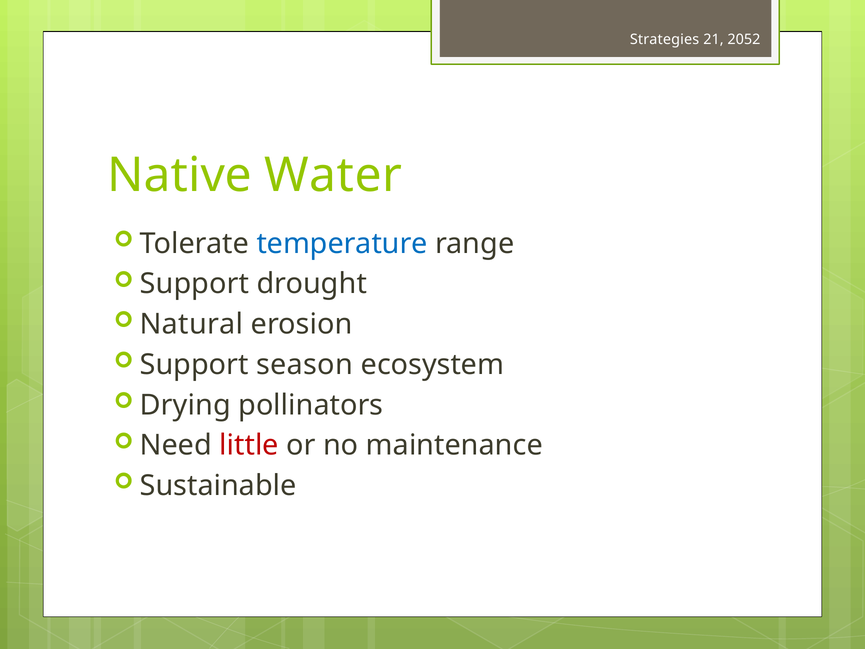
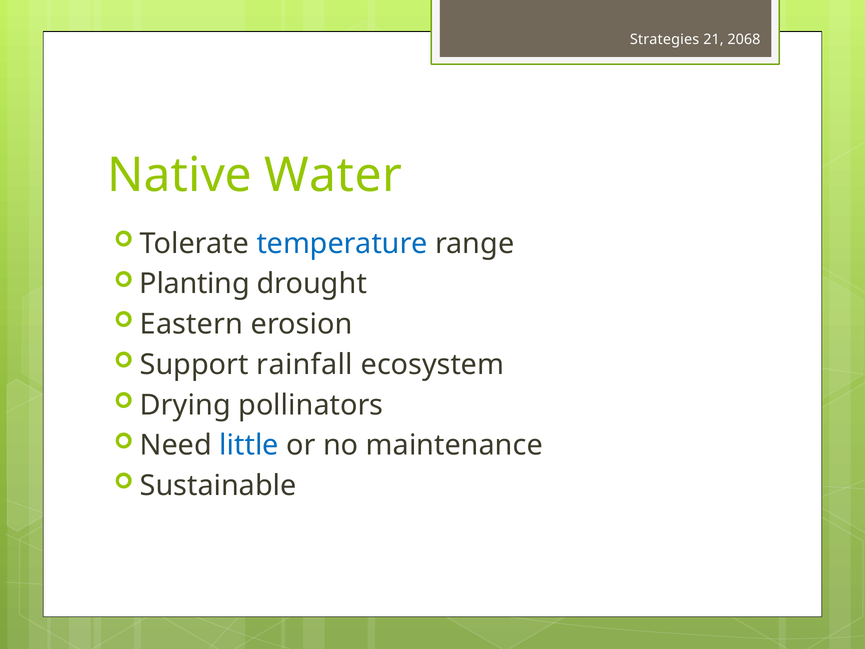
2052: 2052 -> 2068 (744, 39)
Support: Support -> Planting (195, 284)
Natural: Natural -> Eastern (192, 324)
season: season -> rainfall (305, 365)
little colour: red -> blue (249, 445)
